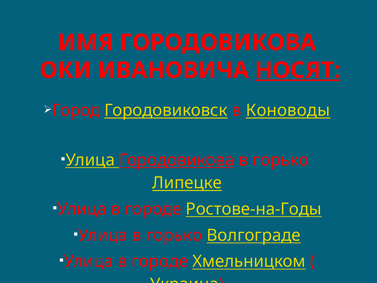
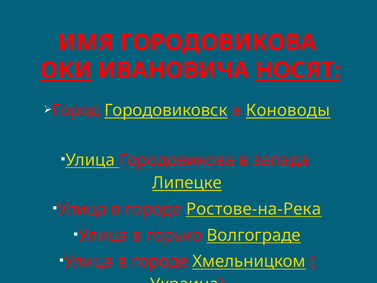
ОКИ underline: none -> present (66, 70)
Городовикова в горько: горько -> запада (281, 160)
Ростове-на-Годы: Ростове-на-Годы -> Ростове-на-Река (254, 209)
